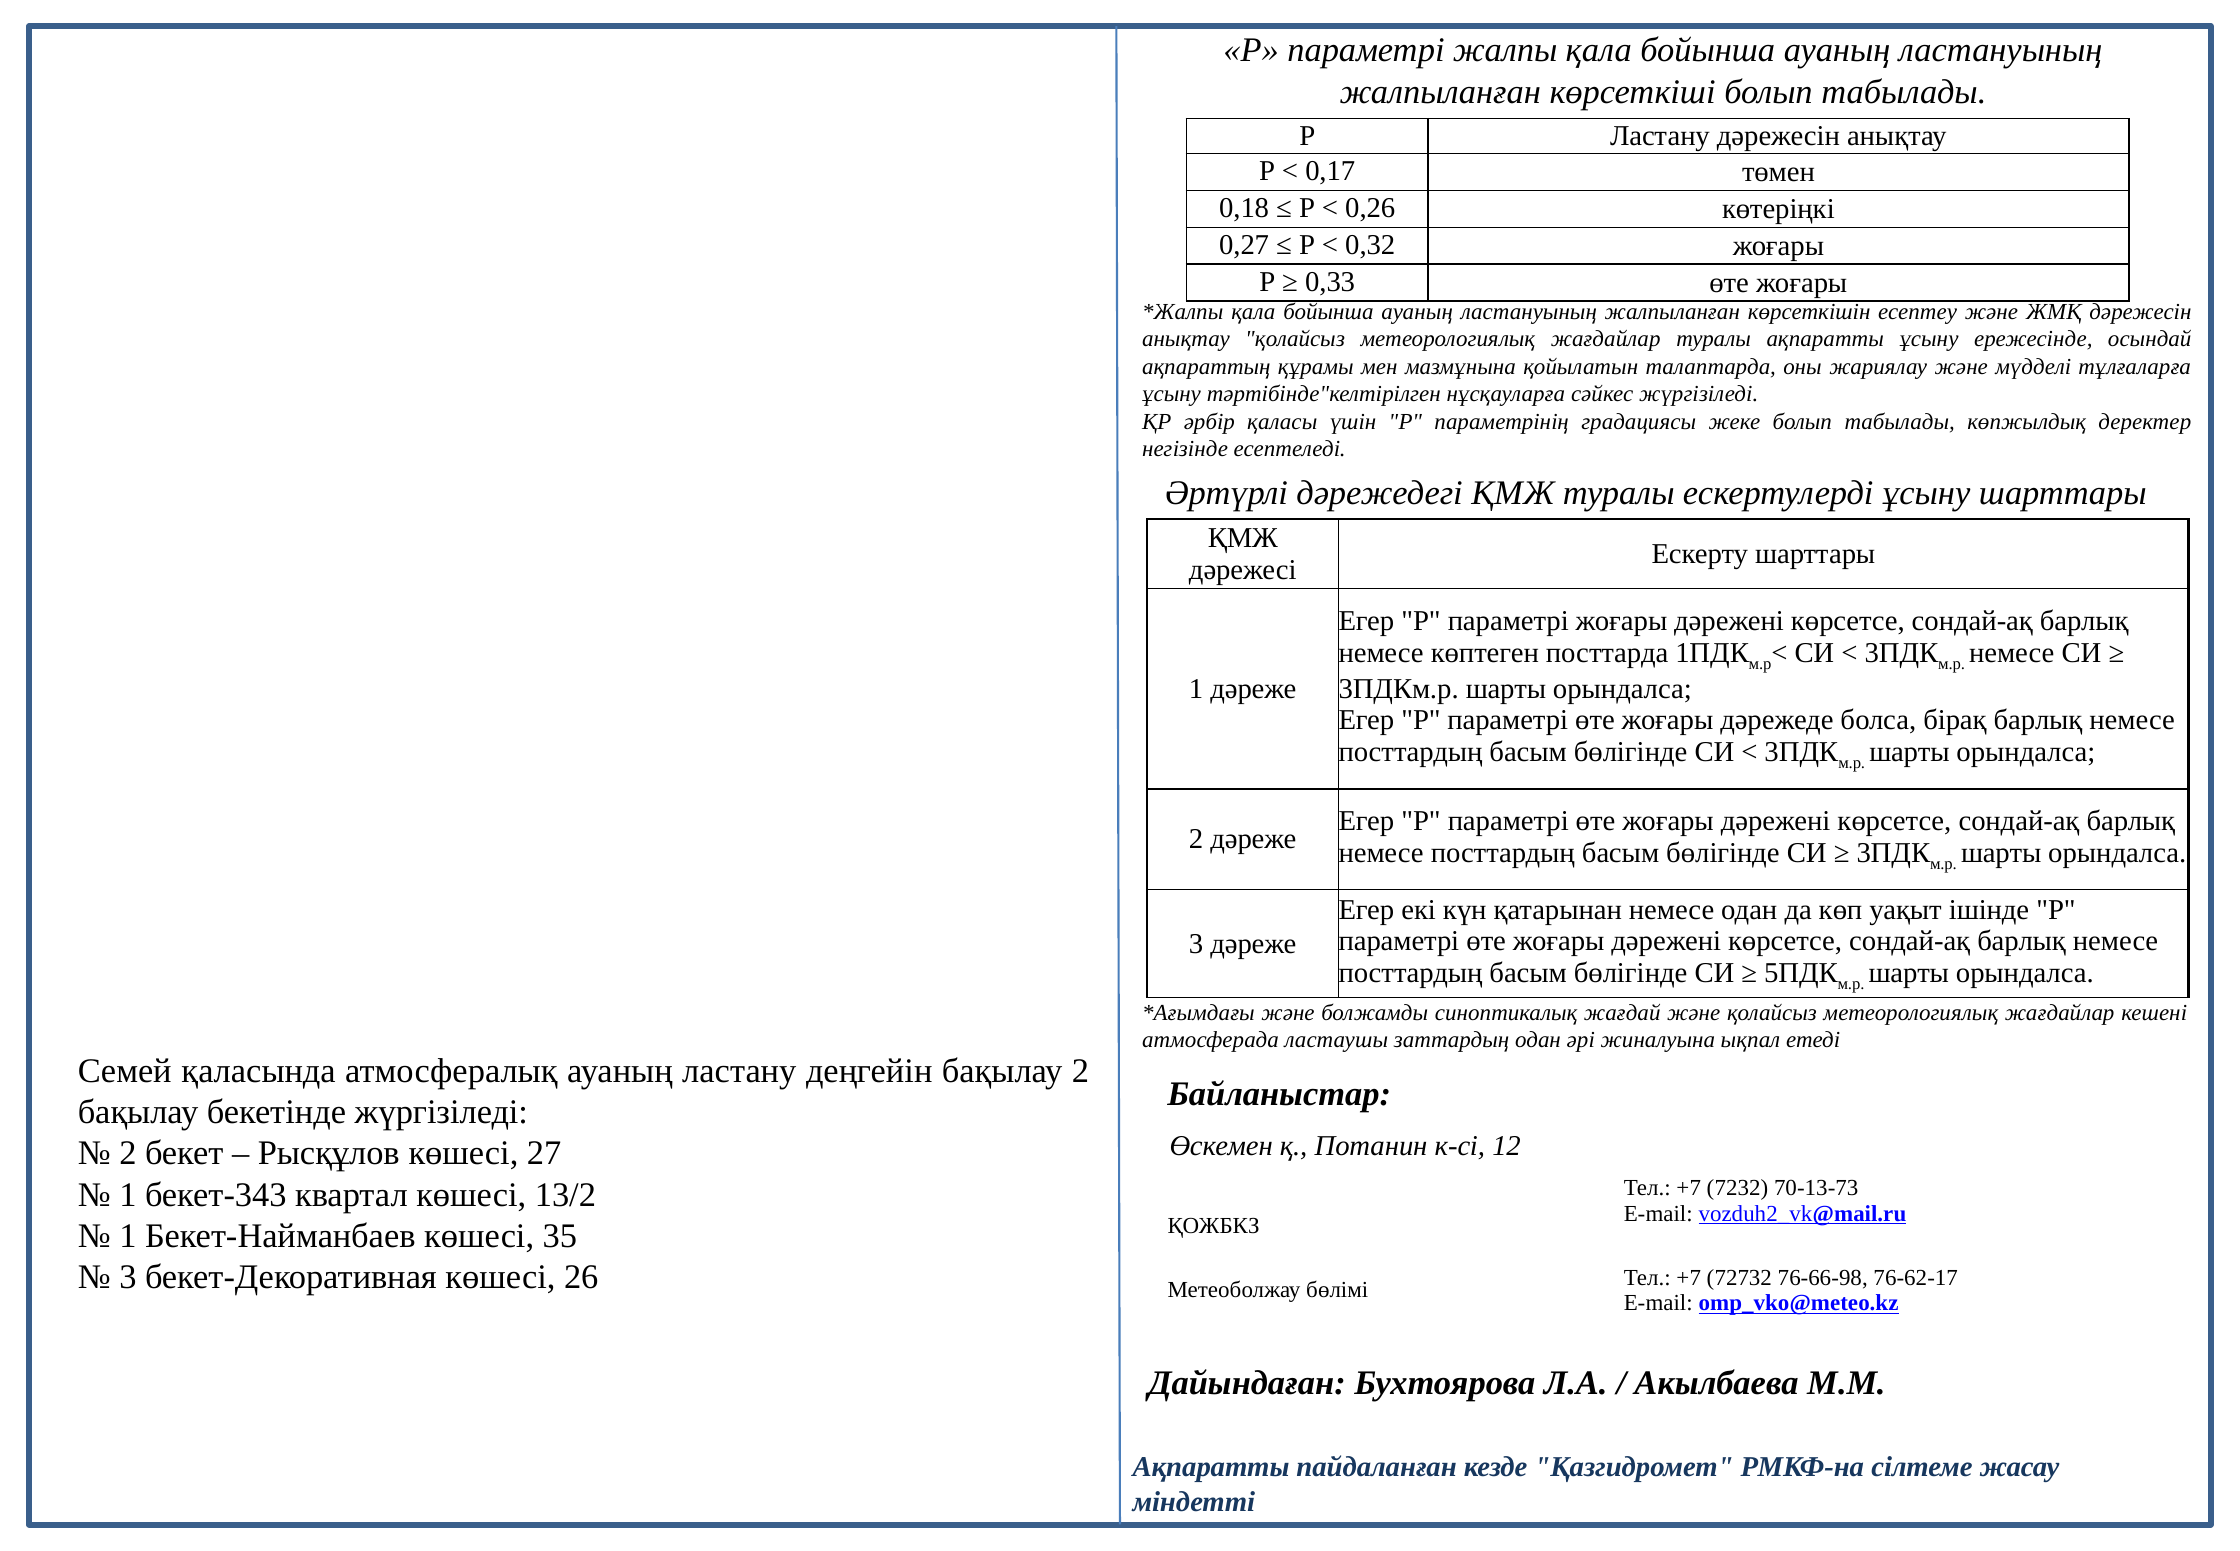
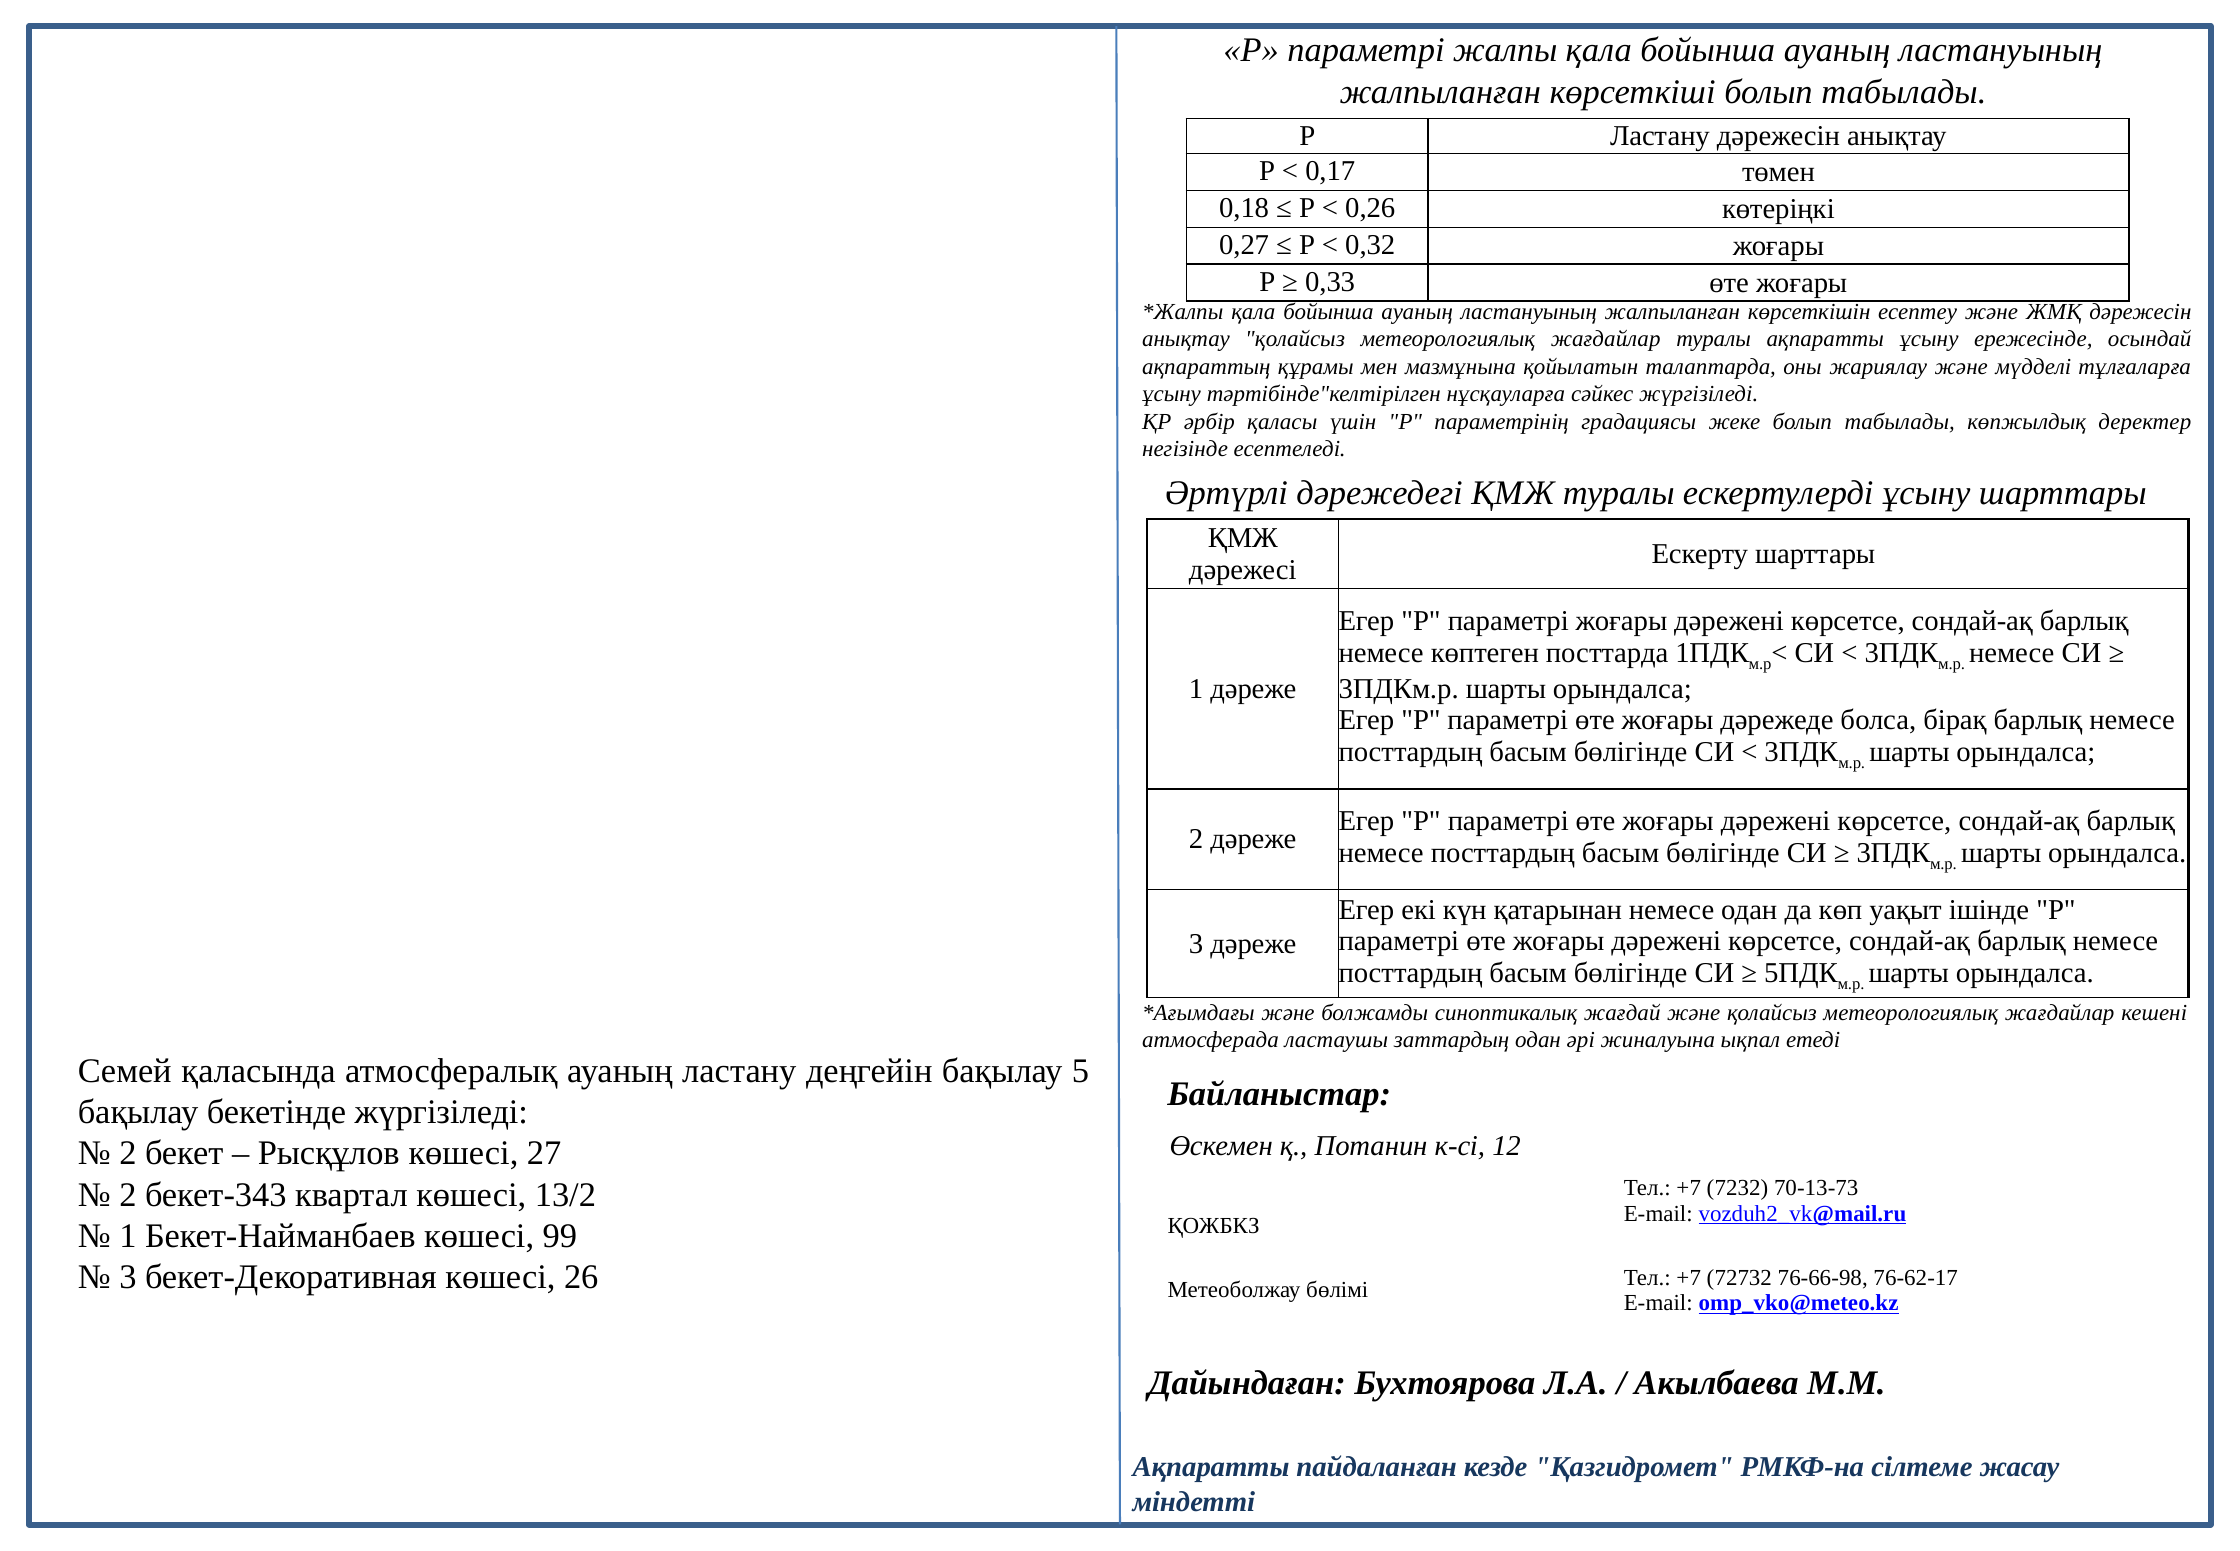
бақылау 2: 2 -> 5 (1081, 1070)
1: 1 -> 2 (128, 1195)
35: 35 -> 99 (560, 1236)
